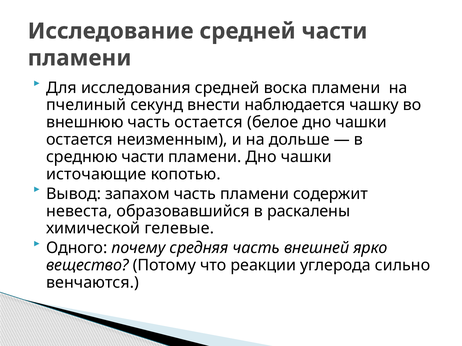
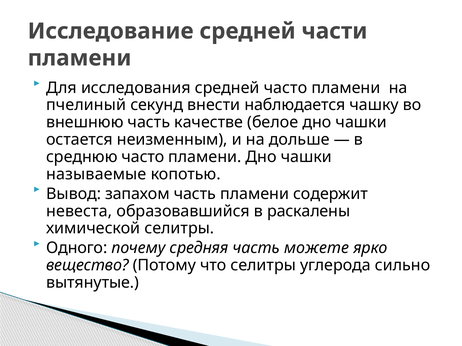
средней воска: воска -> часто (285, 88)
часть остается: остается -> качестве (209, 123)
среднюю части: части -> часто (143, 157)
источающие: источающие -> называемые (96, 174)
химической гелевые: гелевые -> селитры (179, 229)
внешней: внешней -> можете (317, 248)
что реакции: реакции -> селитры (263, 266)
венчаются: венчаются -> вытянутые (93, 283)
